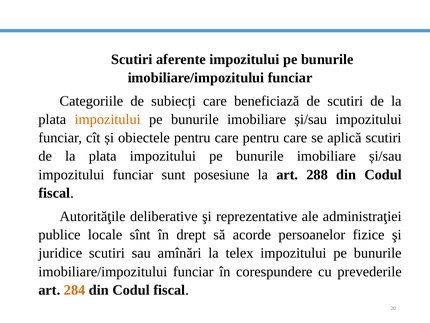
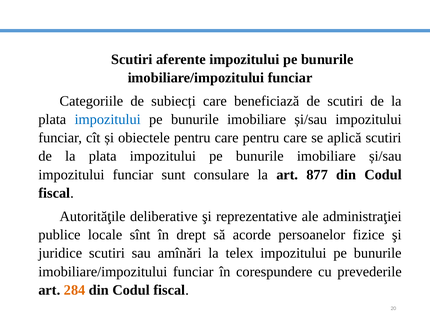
impozitului colour: orange -> blue (108, 119)
posesiune: posesiune -> consulare (221, 174)
288: 288 -> 877 (317, 174)
